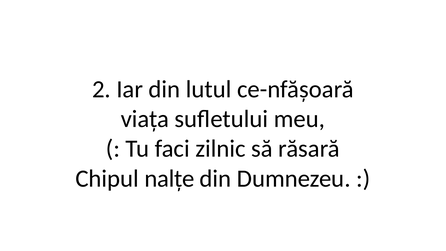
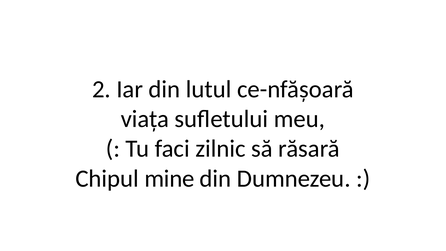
nalțe: nalțe -> mine (169, 178)
